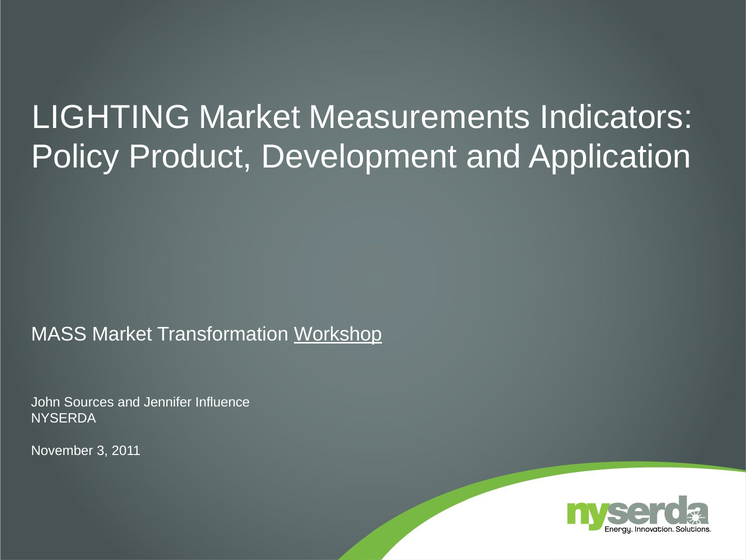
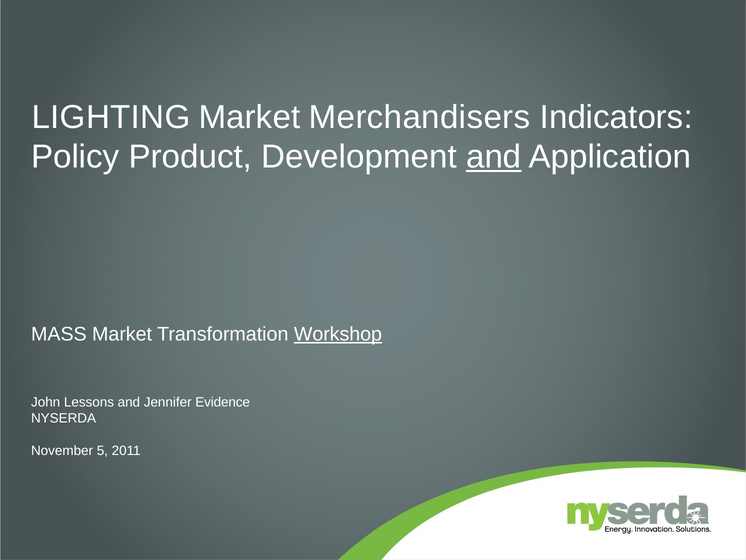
Measurements: Measurements -> Merchandisers (420, 117)
and underline: none -> present (494, 157)
Sources: Sources -> Lessons (89, 402)
Influence: Influence -> Evidence (223, 402)
3: 3 -> 5 (102, 451)
